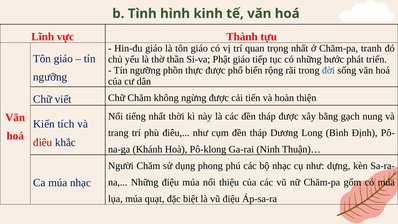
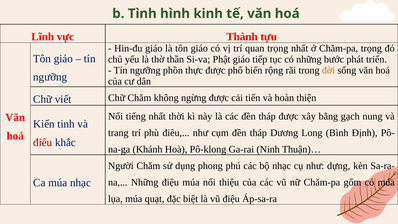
Chăm-pa tranh: tranh -> trọng (371, 48)
đời colour: blue -> orange (328, 70)
tích: tích -> tinh (66, 124)
